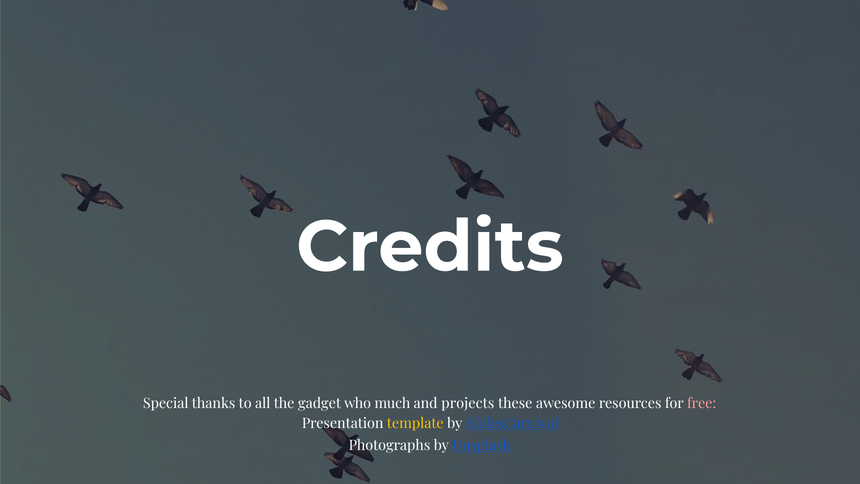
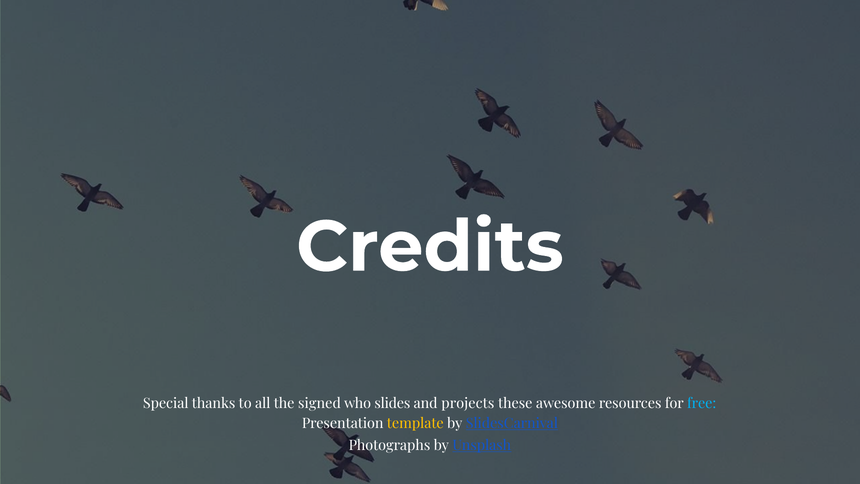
gadget: gadget -> signed (319, 403)
much: much -> slides (392, 403)
free colour: pink -> light blue (702, 403)
